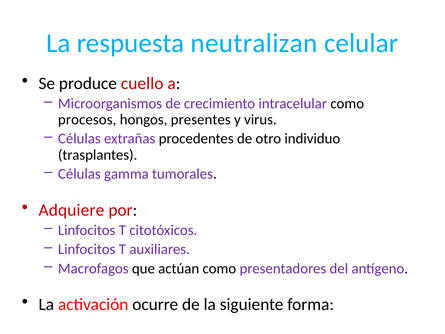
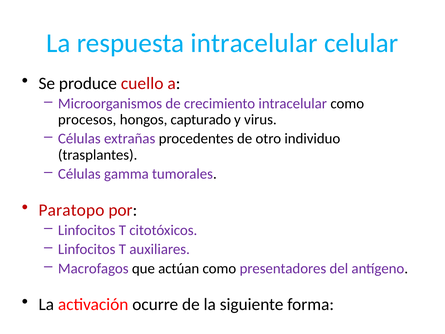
respuesta neutralizan: neutralizan -> intracelular (254, 43)
presentes: presentes -> capturado (201, 120)
Adquiere: Adquiere -> Paratopo (71, 210)
